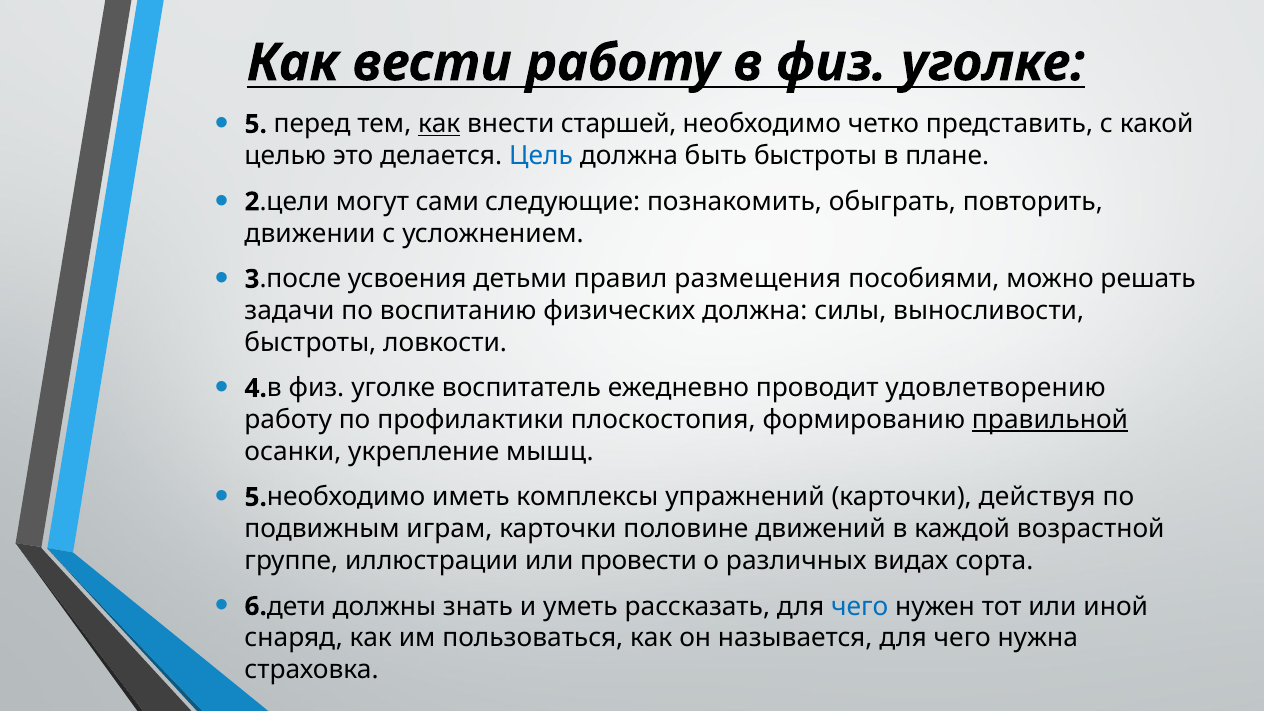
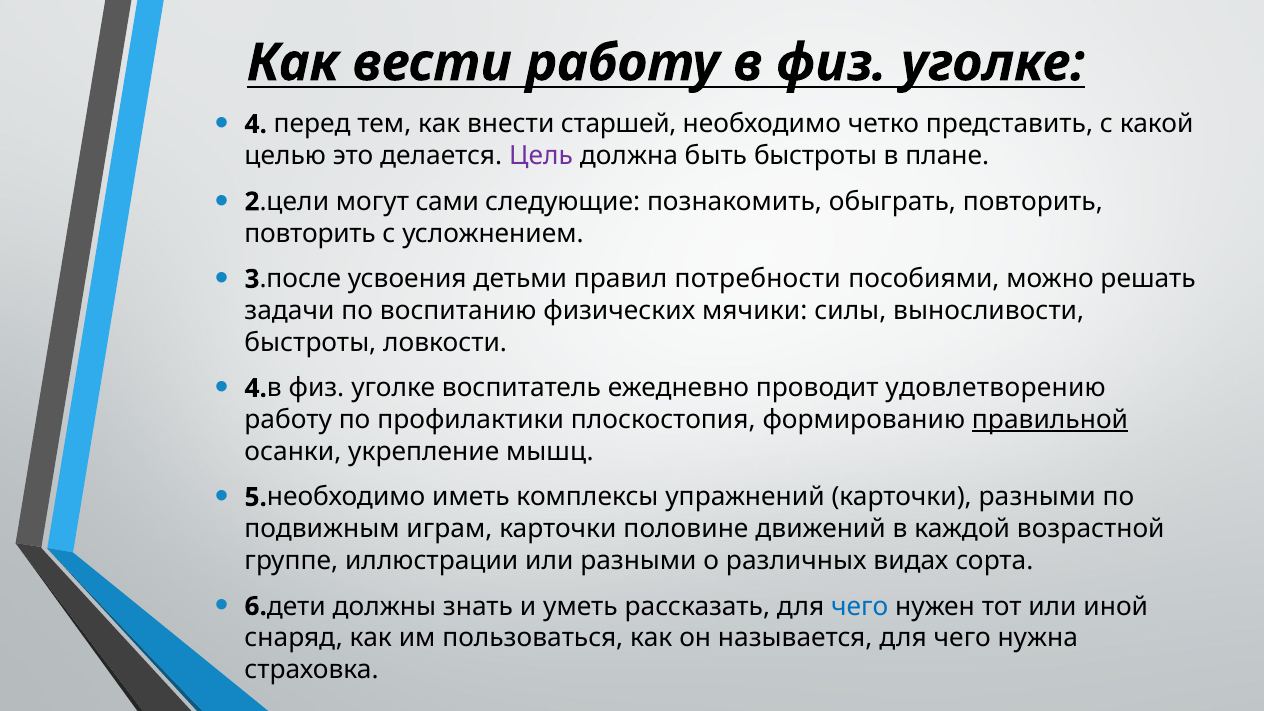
5: 5 -> 4 (256, 124)
как underline: present -> none (439, 124)
Цель colour: blue -> purple (541, 156)
движении: движении -> повторить (310, 233)
размещения: размещения -> потребности (758, 279)
физических должна: должна -> мячики (755, 311)
карточки действуя: действуя -> разными (1037, 497)
или провести: провести -> разными (638, 560)
